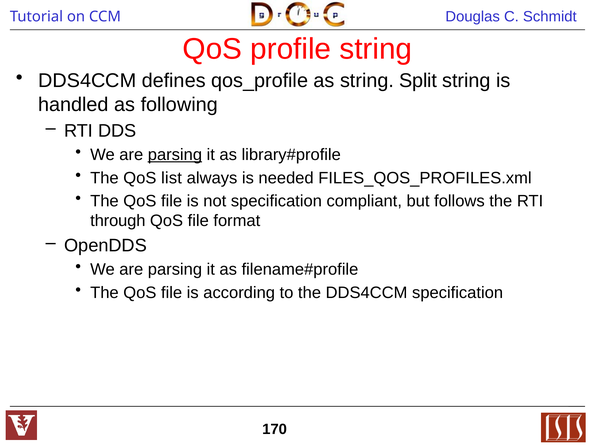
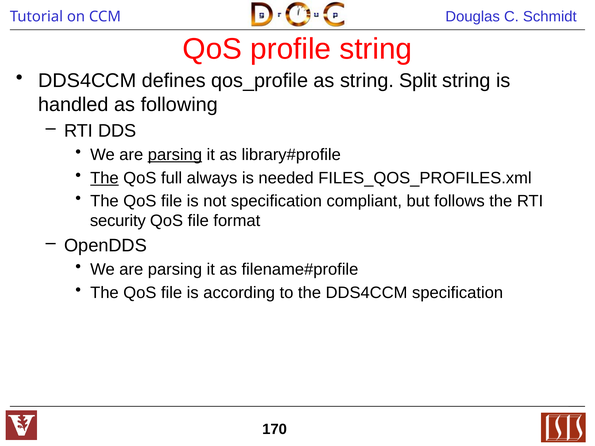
The underline: none -> present (104, 178)
list: list -> full (172, 178)
through: through -> security (118, 221)
